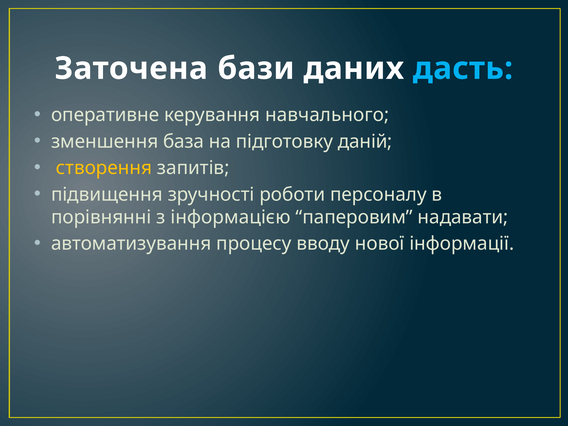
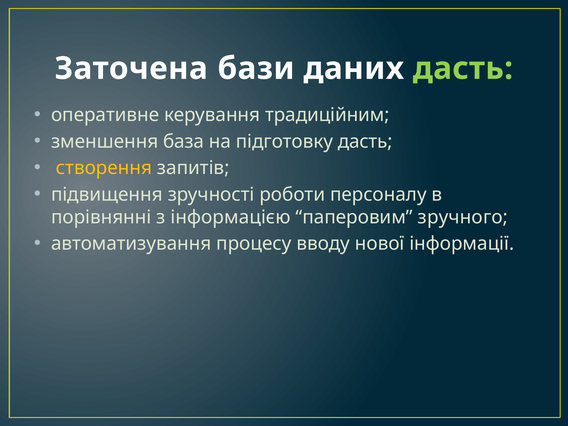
дасть colour: light blue -> light green (463, 68)
навчального: навчального -> традиційним (327, 115)
підготовку даній: даній -> дасть (365, 141)
надавати: надавати -> зручного (463, 217)
